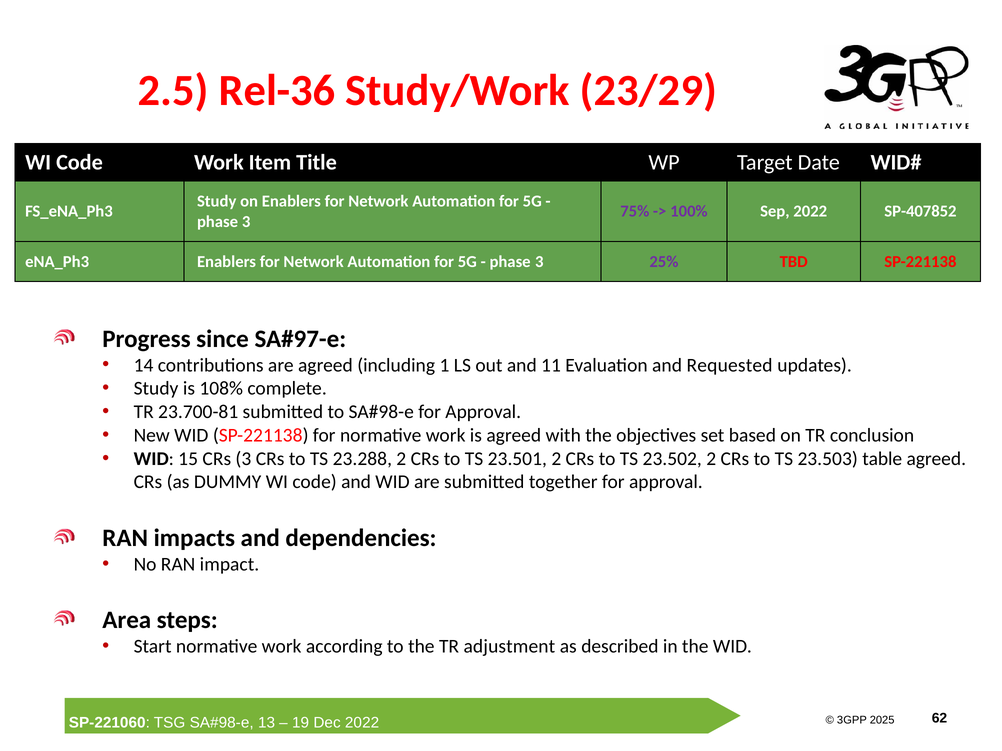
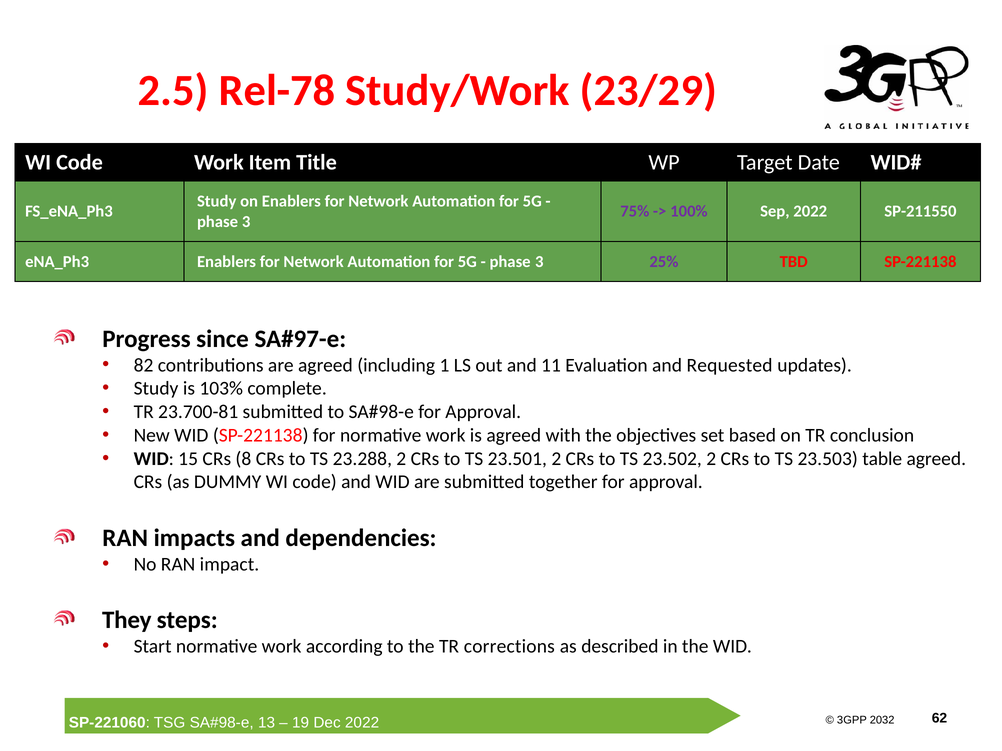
Rel-36: Rel-36 -> Rel-78 (277, 91)
SP-407852: SP-407852 -> SP-211550 (920, 212)
14: 14 -> 82 (144, 365)
108%: 108% -> 103% (221, 389)
CRs 3: 3 -> 8 (243, 459)
Area: Area -> They (127, 620)
adjustment: adjustment -> corrections (509, 647)
2025: 2025 -> 2032 (882, 721)
